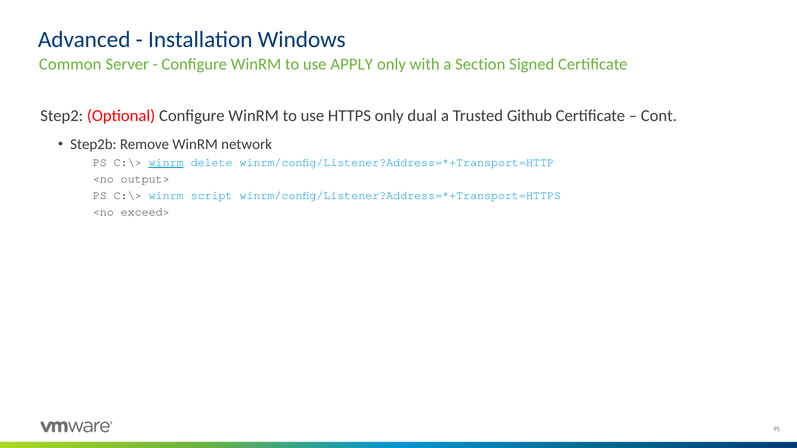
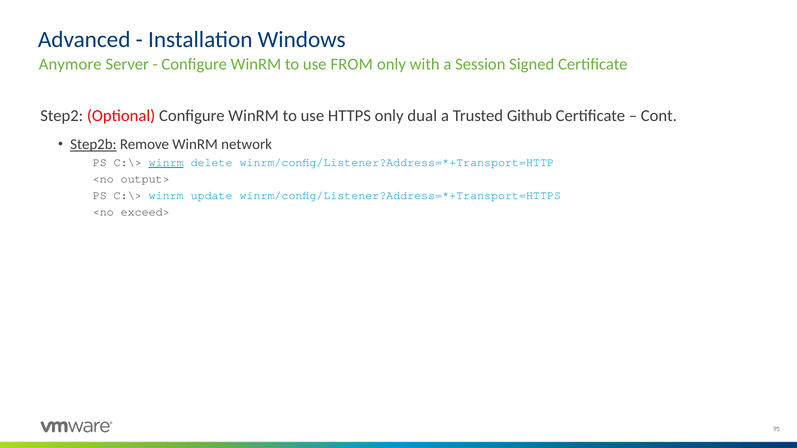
Common: Common -> Anymore (70, 64)
APPLY: APPLY -> FROM (352, 64)
Section: Section -> Session (480, 64)
Step2b underline: none -> present (93, 145)
script: script -> update (212, 196)
